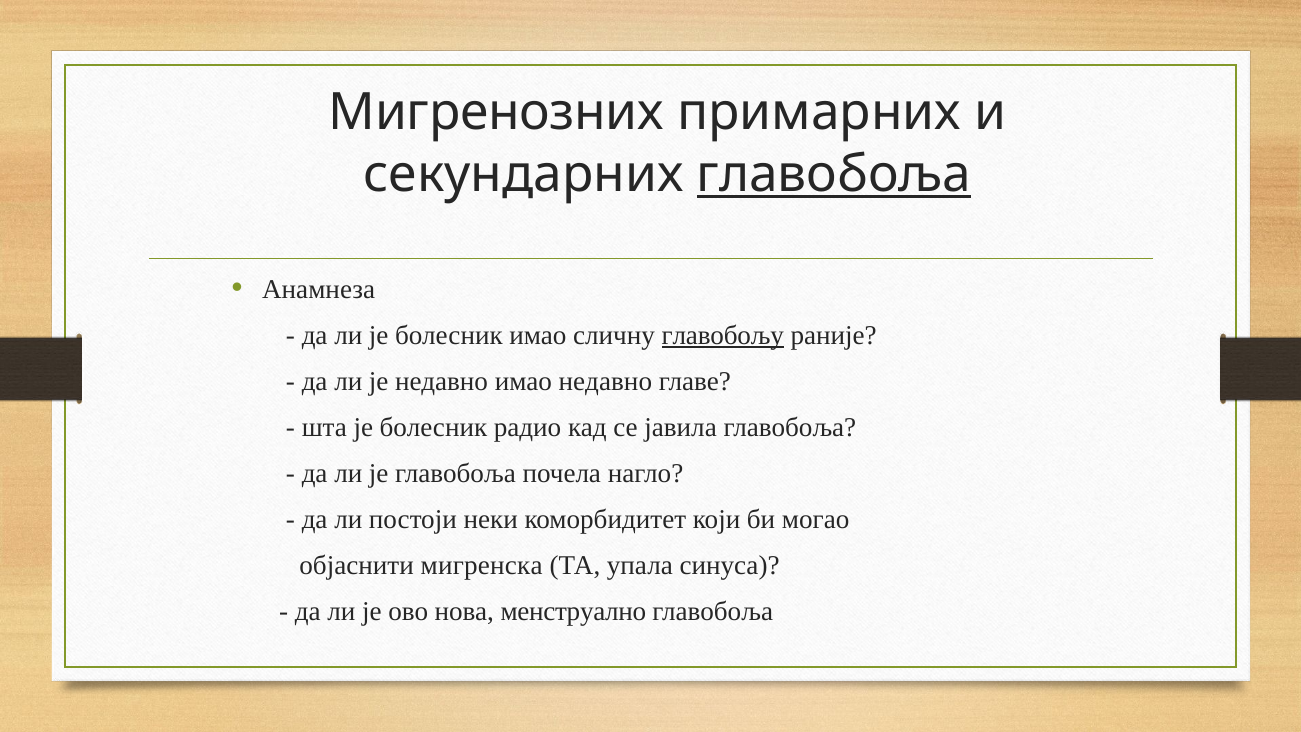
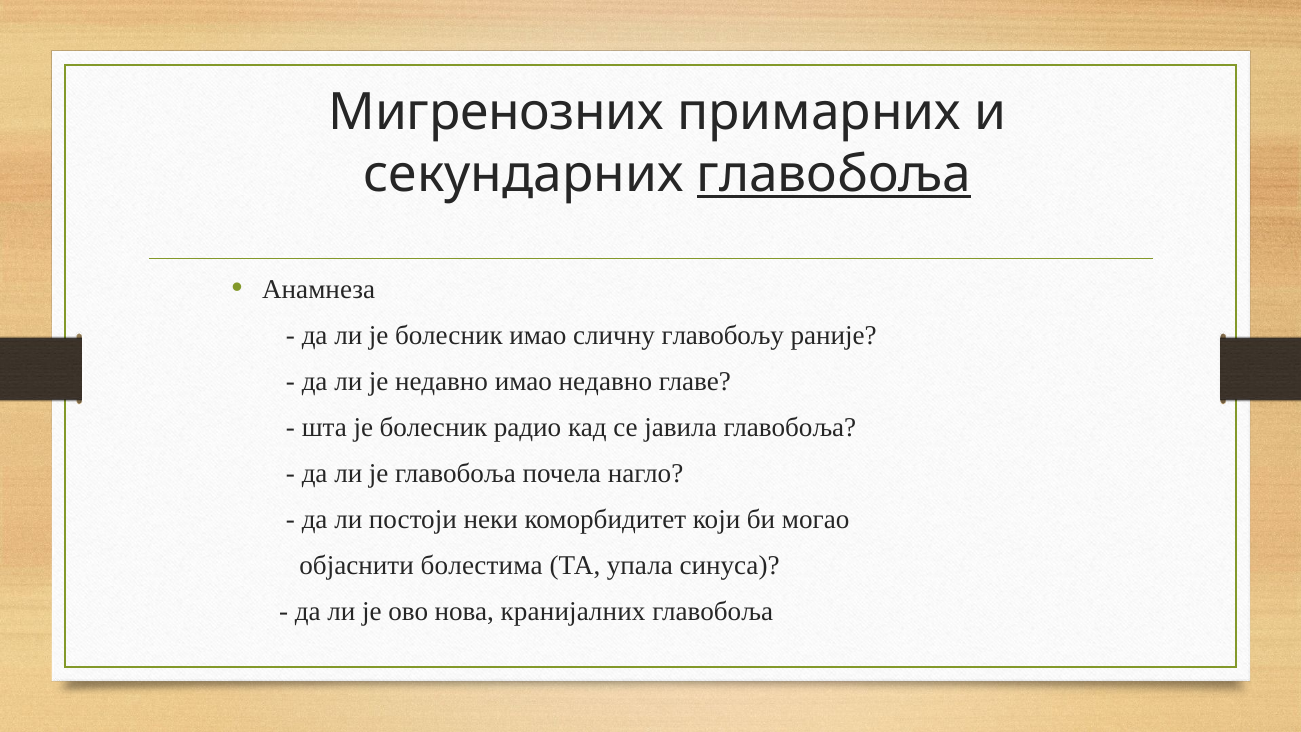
главобољу underline: present -> none (723, 335)
мигренска: мигренска -> болестима (482, 566)
менструално: менструално -> кранијалних (573, 612)
